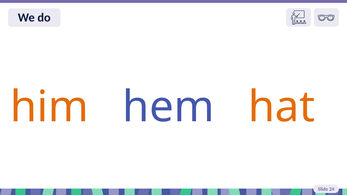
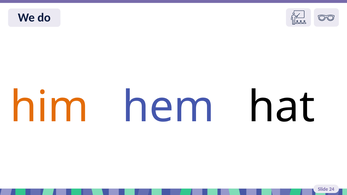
hat colour: orange -> black (282, 107)
